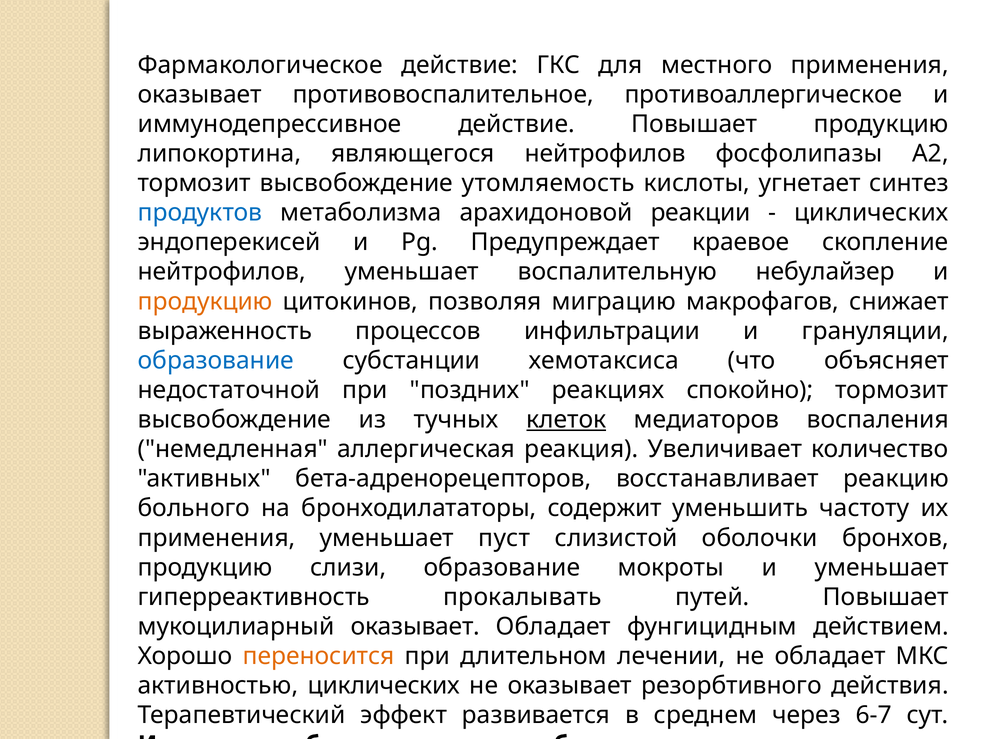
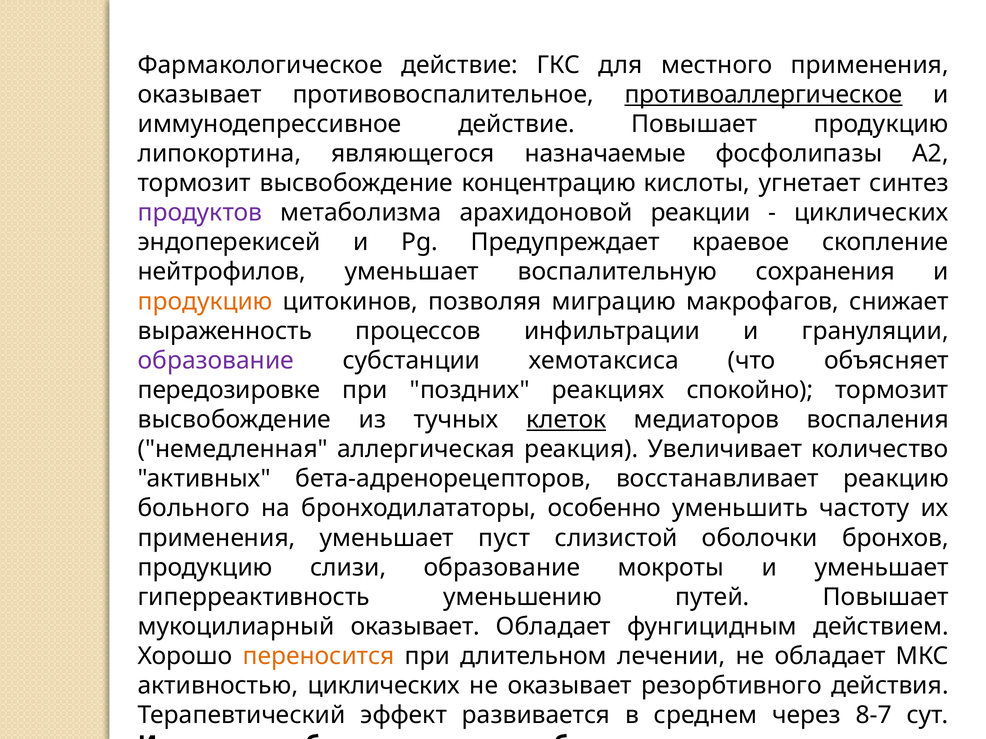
противоаллергическое underline: none -> present (764, 95)
являющегося нейтрофилов: нейтрофилов -> назначаемые (605, 154)
утомляемость: утомляемость -> концентрацию (549, 183)
продуктов colour: blue -> purple (200, 213)
небулайзер: небулайзер -> сохранения (825, 272)
образование colour: blue -> purple (216, 361)
недостаточной: недостаточной -> передозировке (229, 390)
содержит: содержит -> особенно (605, 509)
прокалывать: прокалывать -> уменьшению (523, 597)
6-7: 6-7 -> 8-7 (874, 716)
